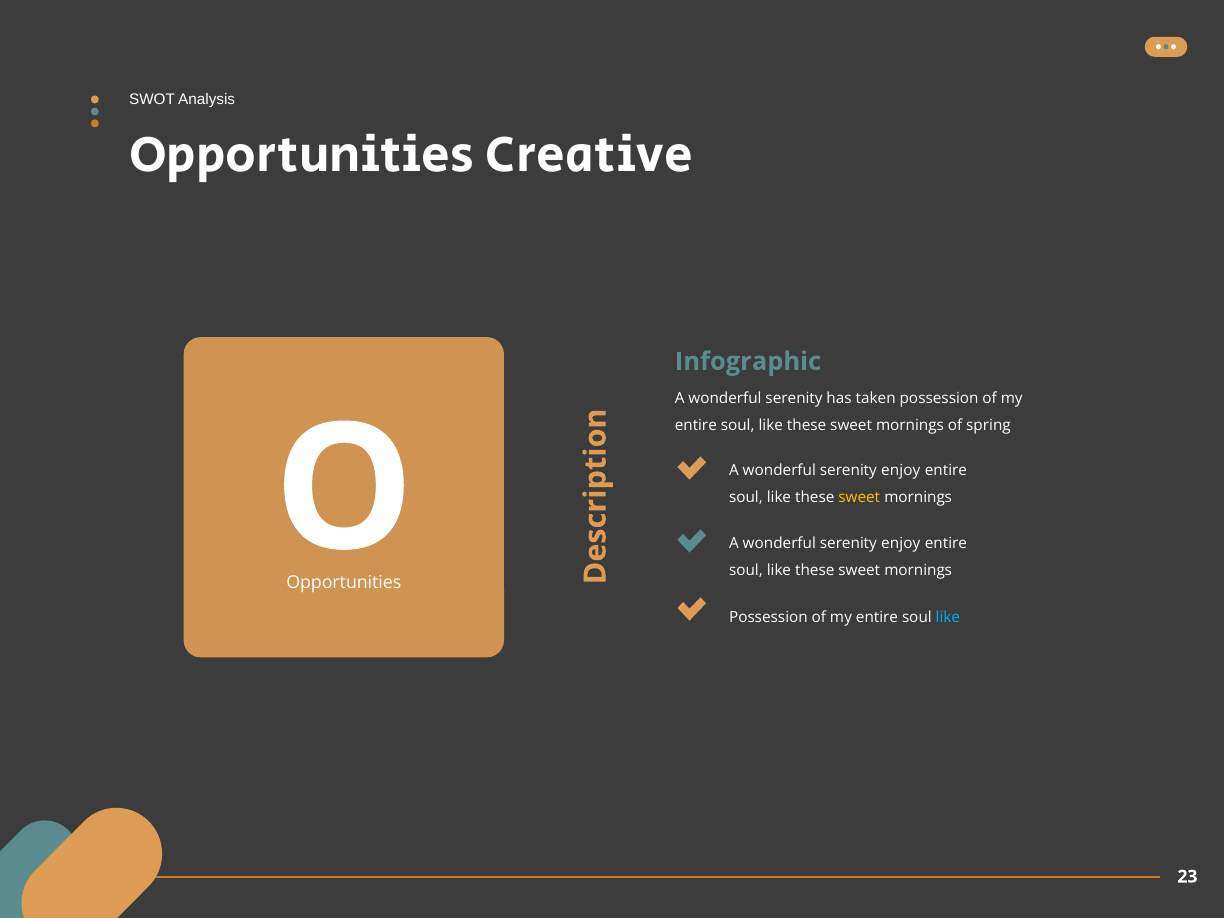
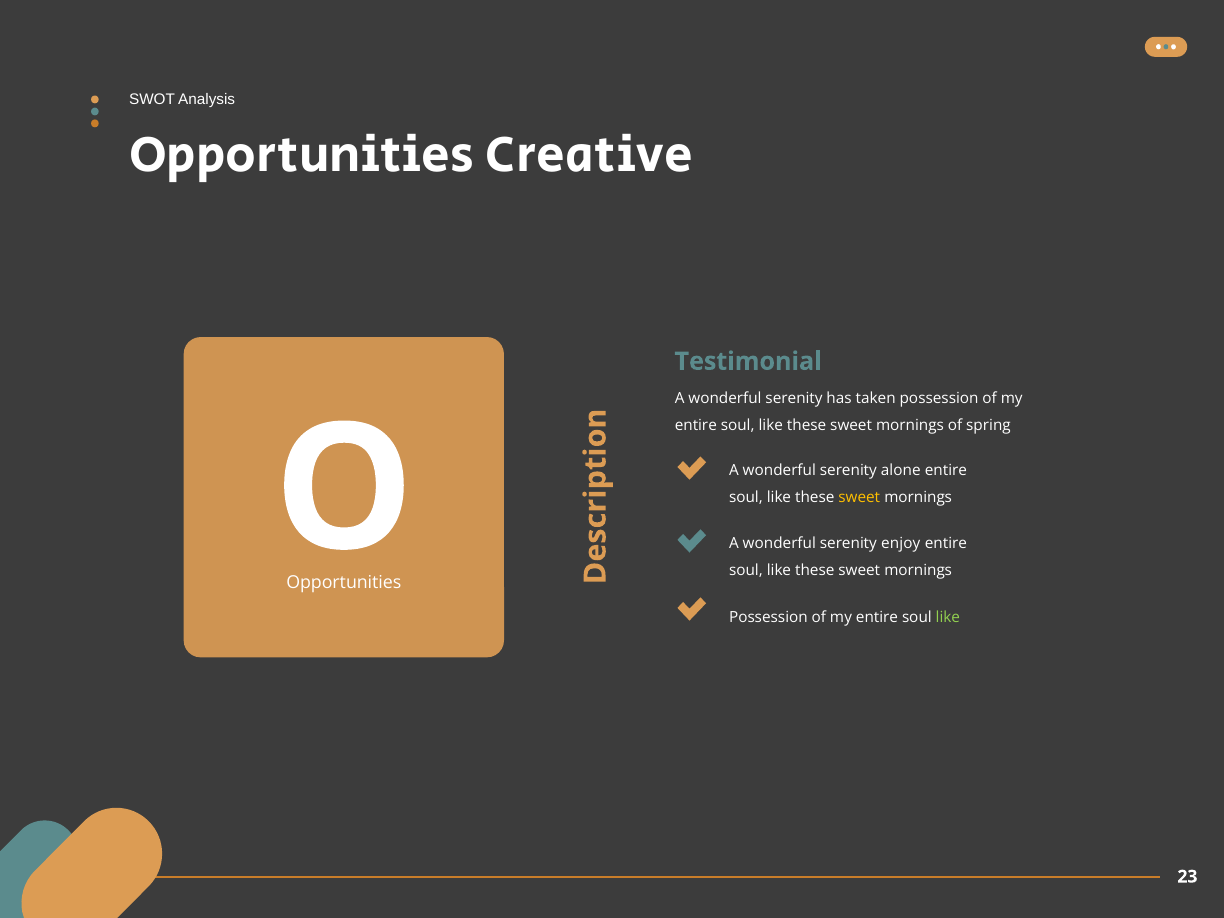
Infographic: Infographic -> Testimonial (748, 361)
enjoy: enjoy -> alone (901, 470)
like colour: light blue -> light green (948, 618)
